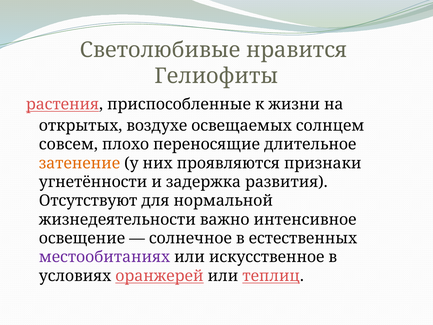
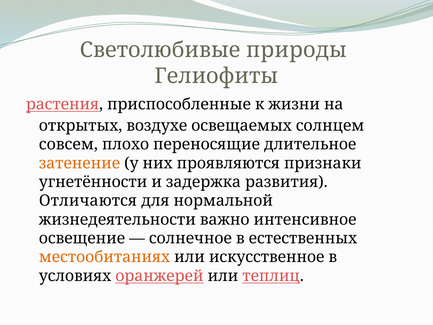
нравится: нравится -> природы (297, 50)
Отсутствуют: Отсутствуют -> Отличаются (88, 201)
местообитаниях colour: purple -> orange (104, 257)
